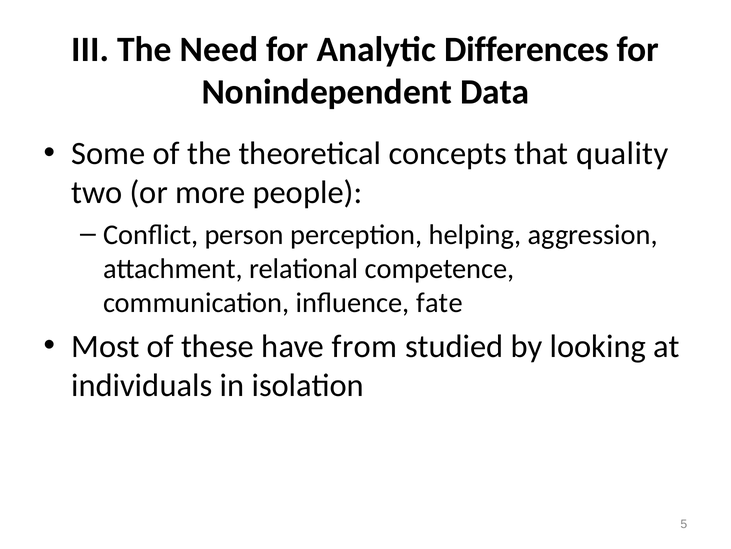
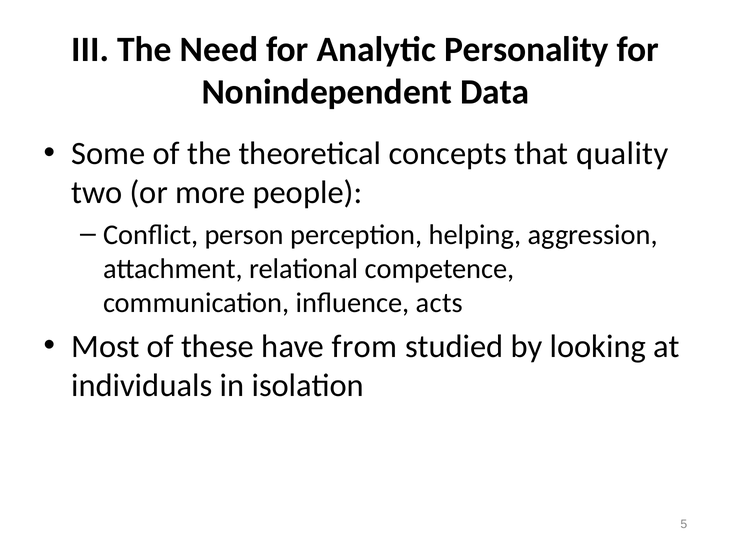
Differences: Differences -> Personality (526, 49)
fate: fate -> acts (440, 303)
